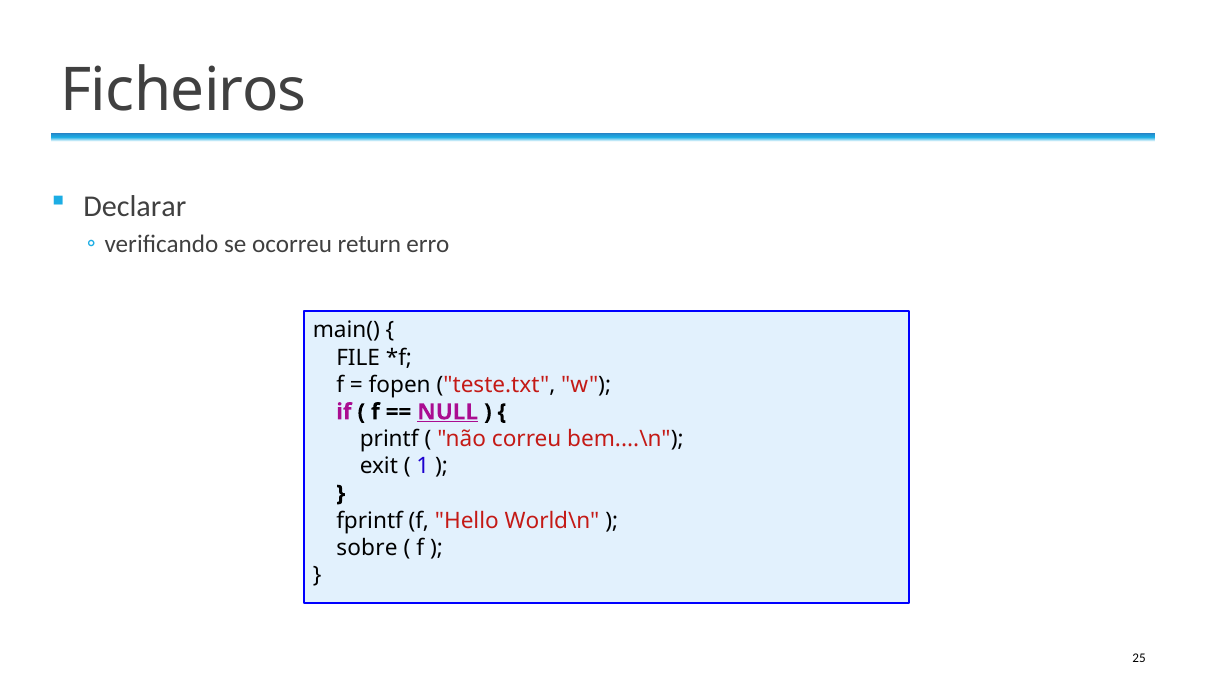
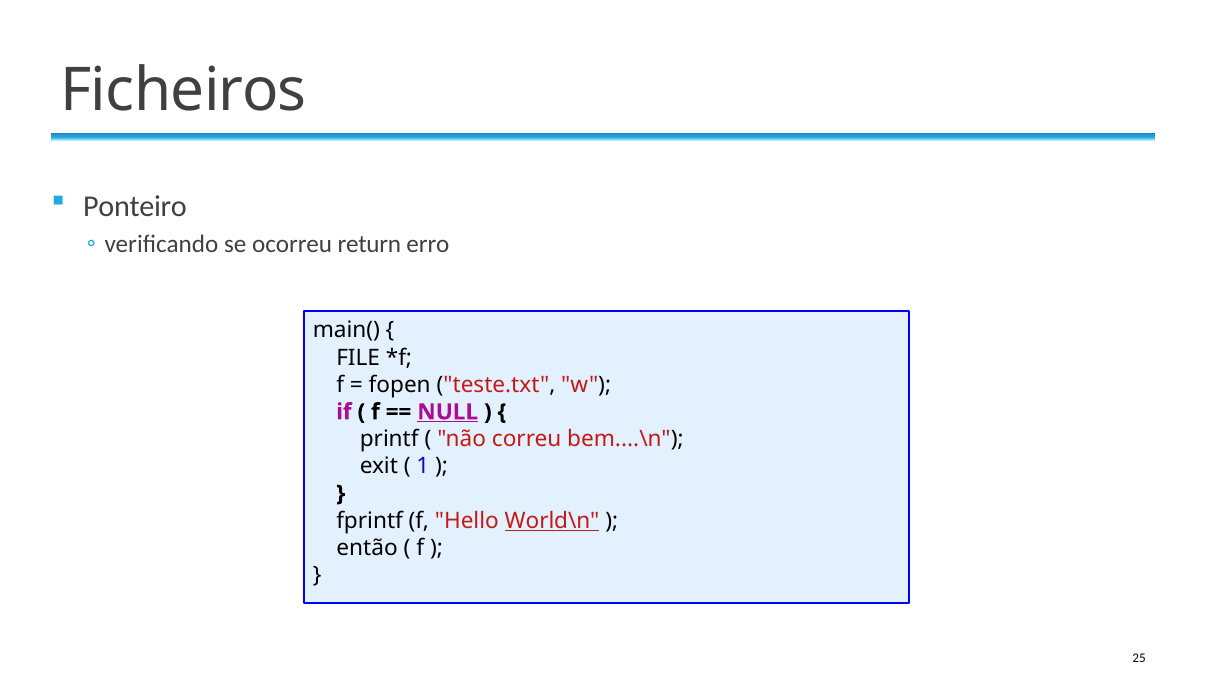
Declarar: Declarar -> Ponteiro (135, 206)
World\n underline: none -> present (552, 520)
sobre: sobre -> então (367, 547)
